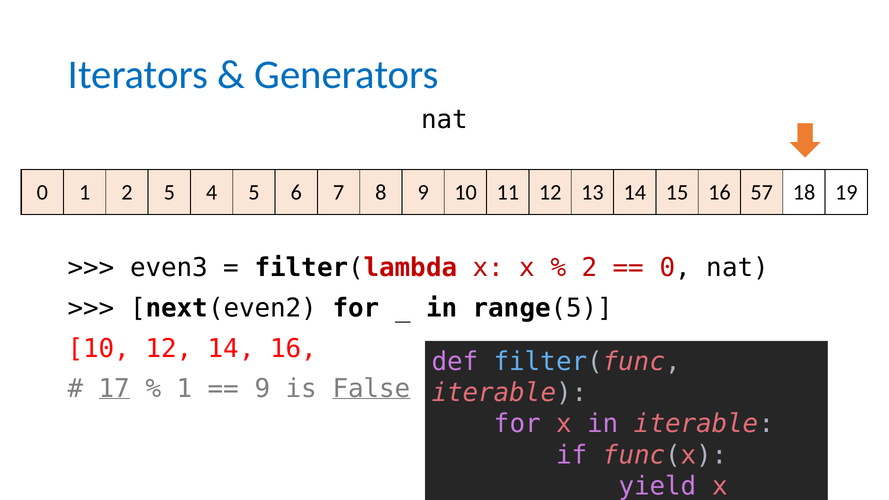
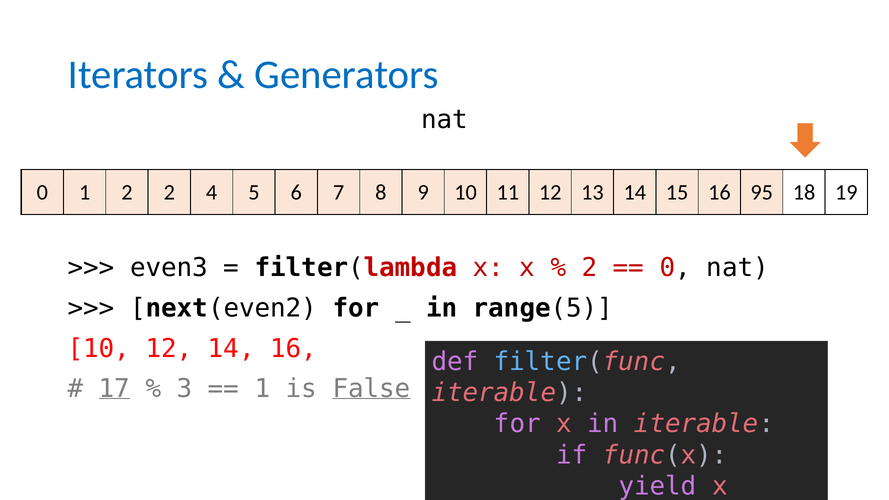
2 5: 5 -> 2 (169, 192)
57: 57 -> 95 (762, 192)
1: 1 -> 3 (184, 389)
9: 9 -> 1 (262, 389)
